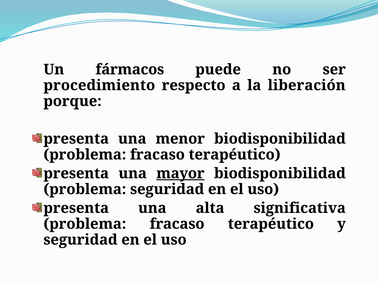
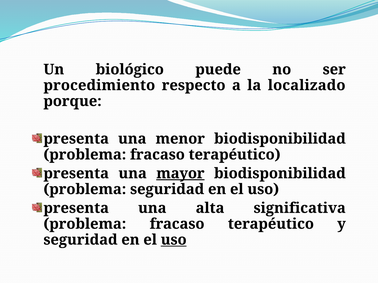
fármacos: fármacos -> biológico (130, 70)
liberación: liberación -> localizado (307, 85)
uso underline: none -> present (174, 240)
